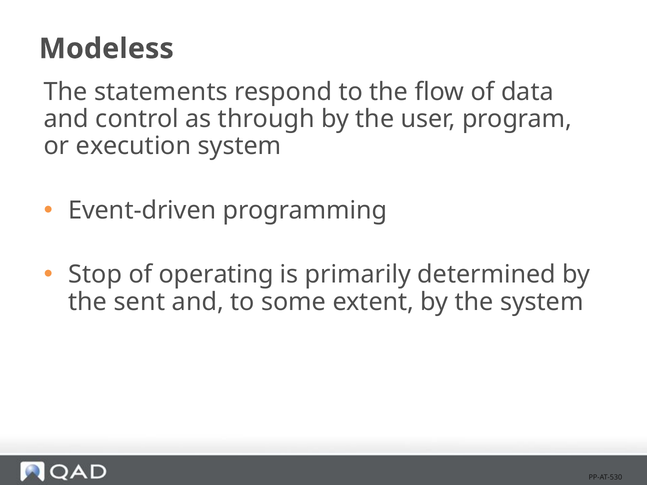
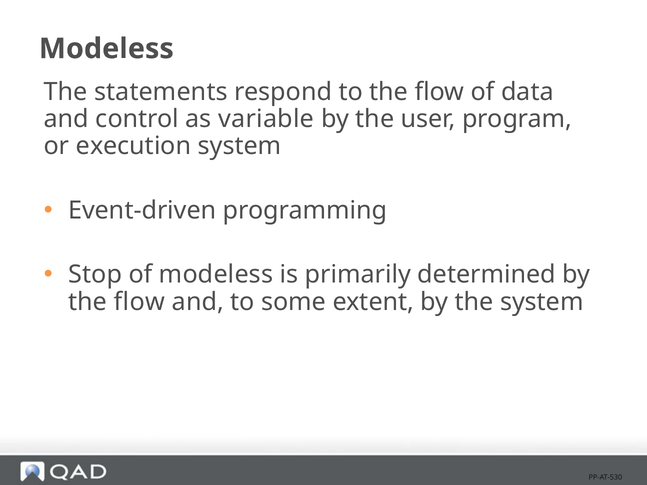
through: through -> variable (266, 119)
of operating: operating -> modeless (216, 275)
sent: sent -> flow (139, 302)
